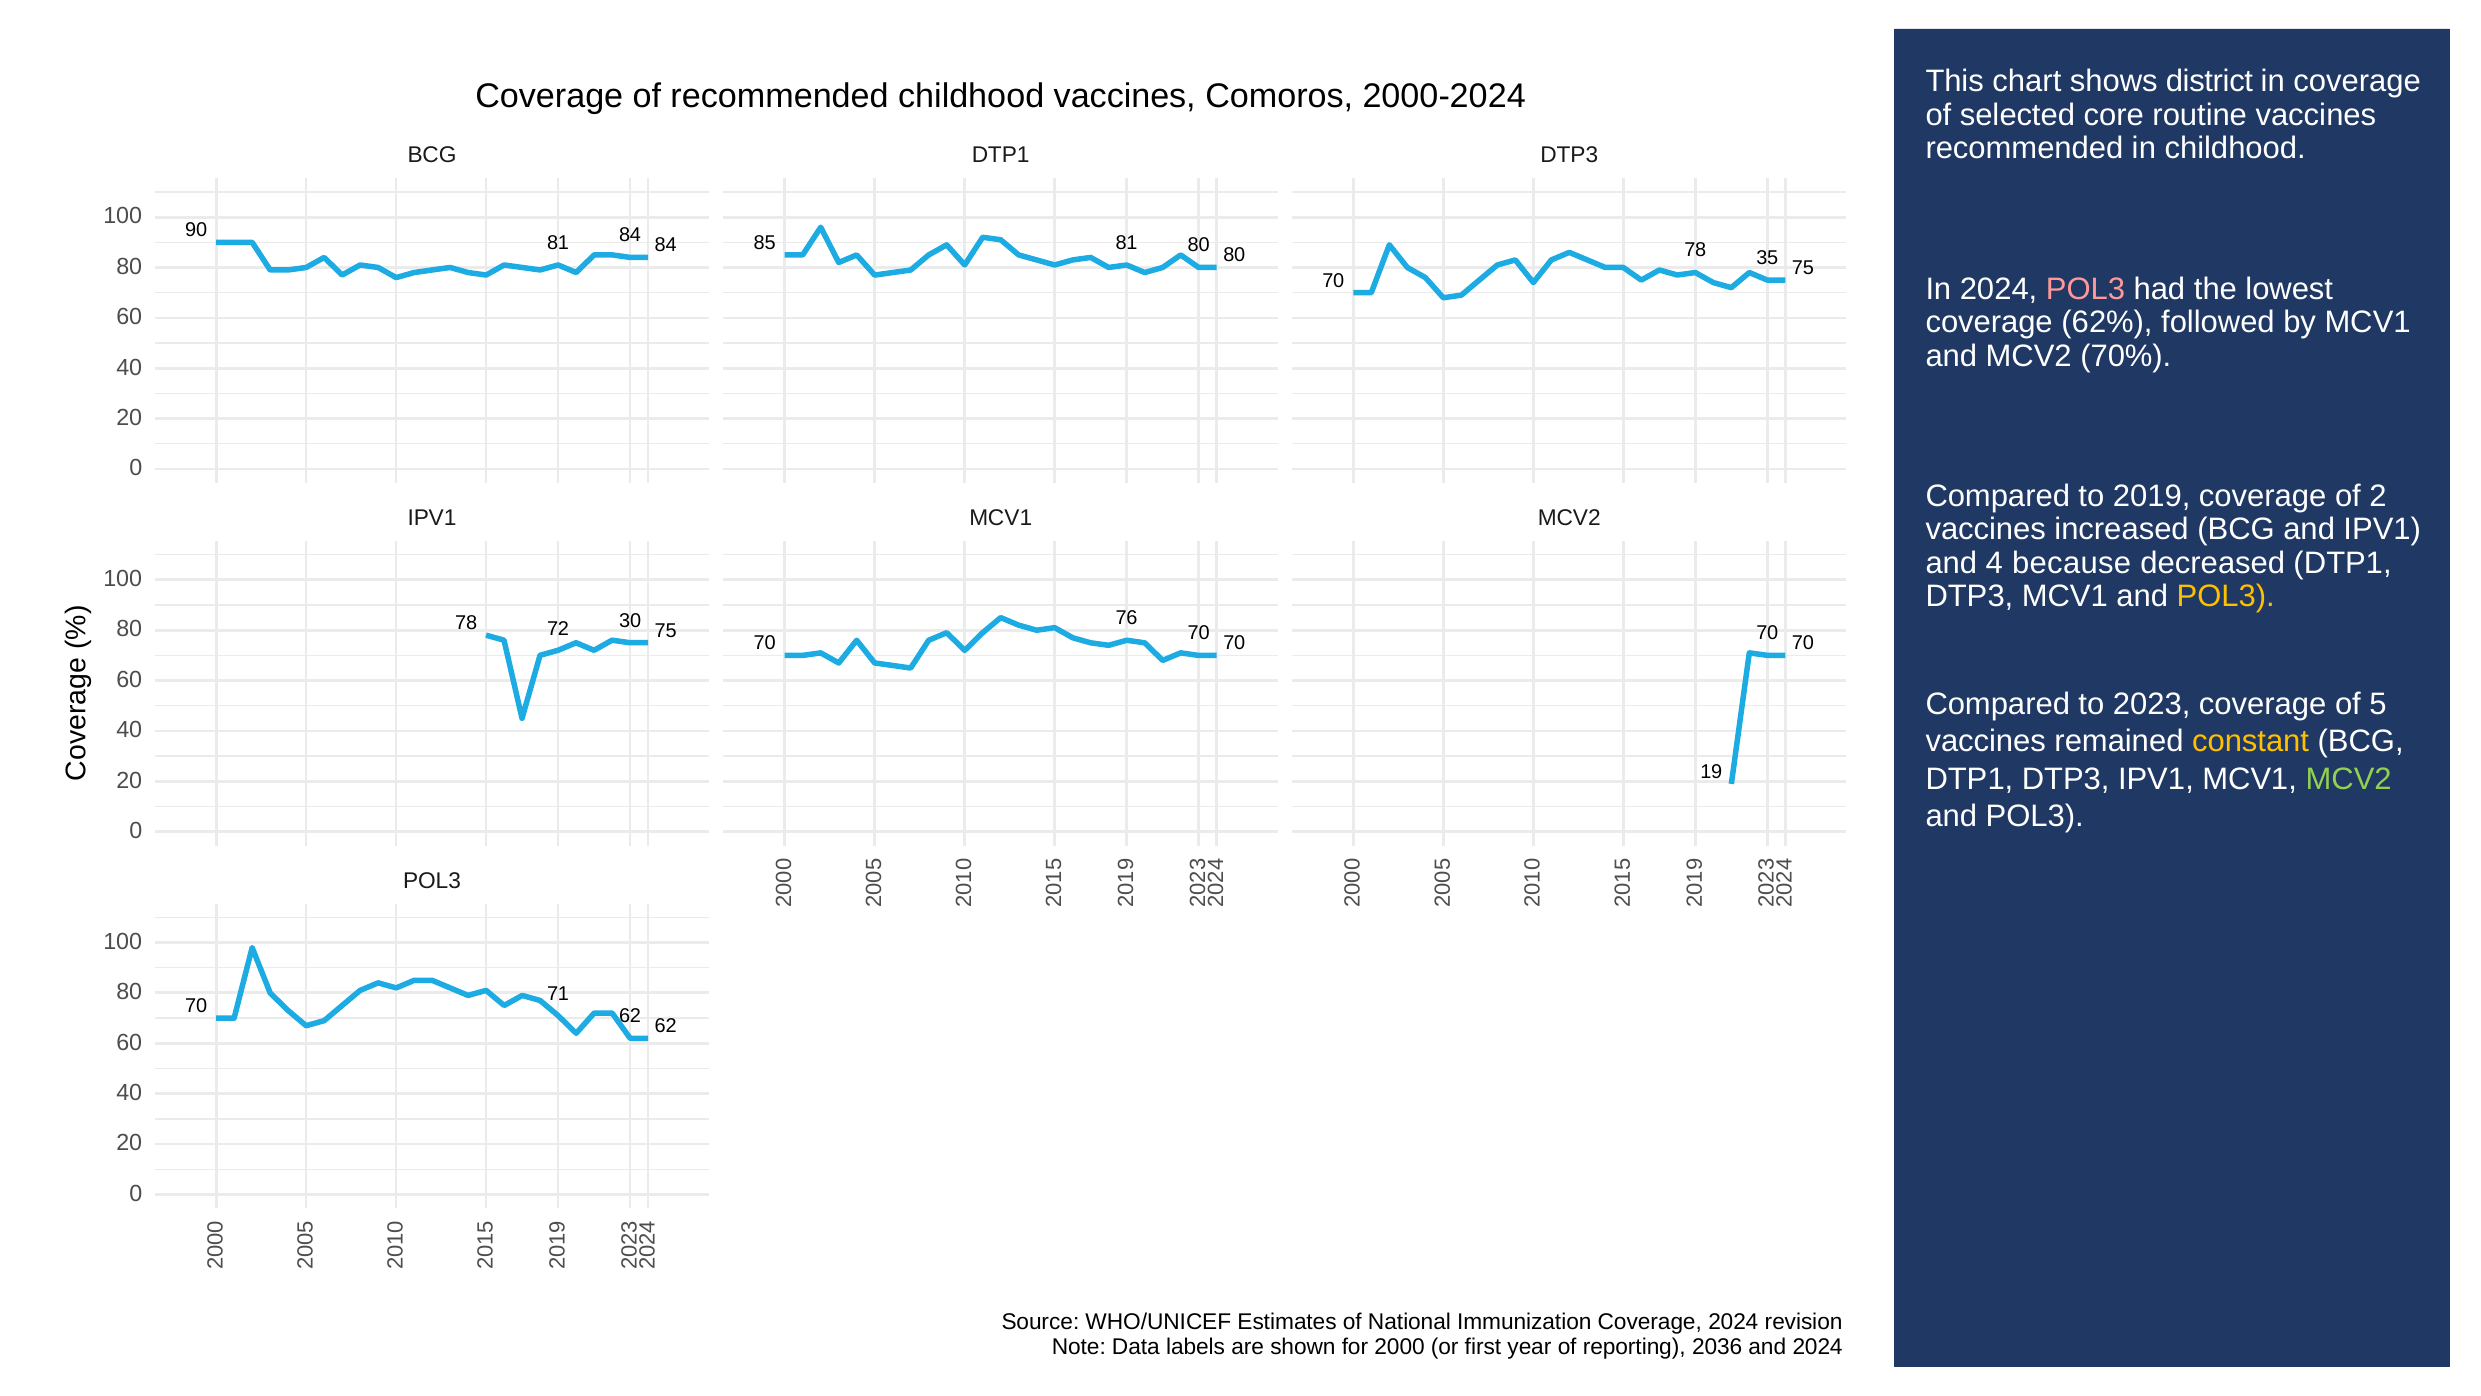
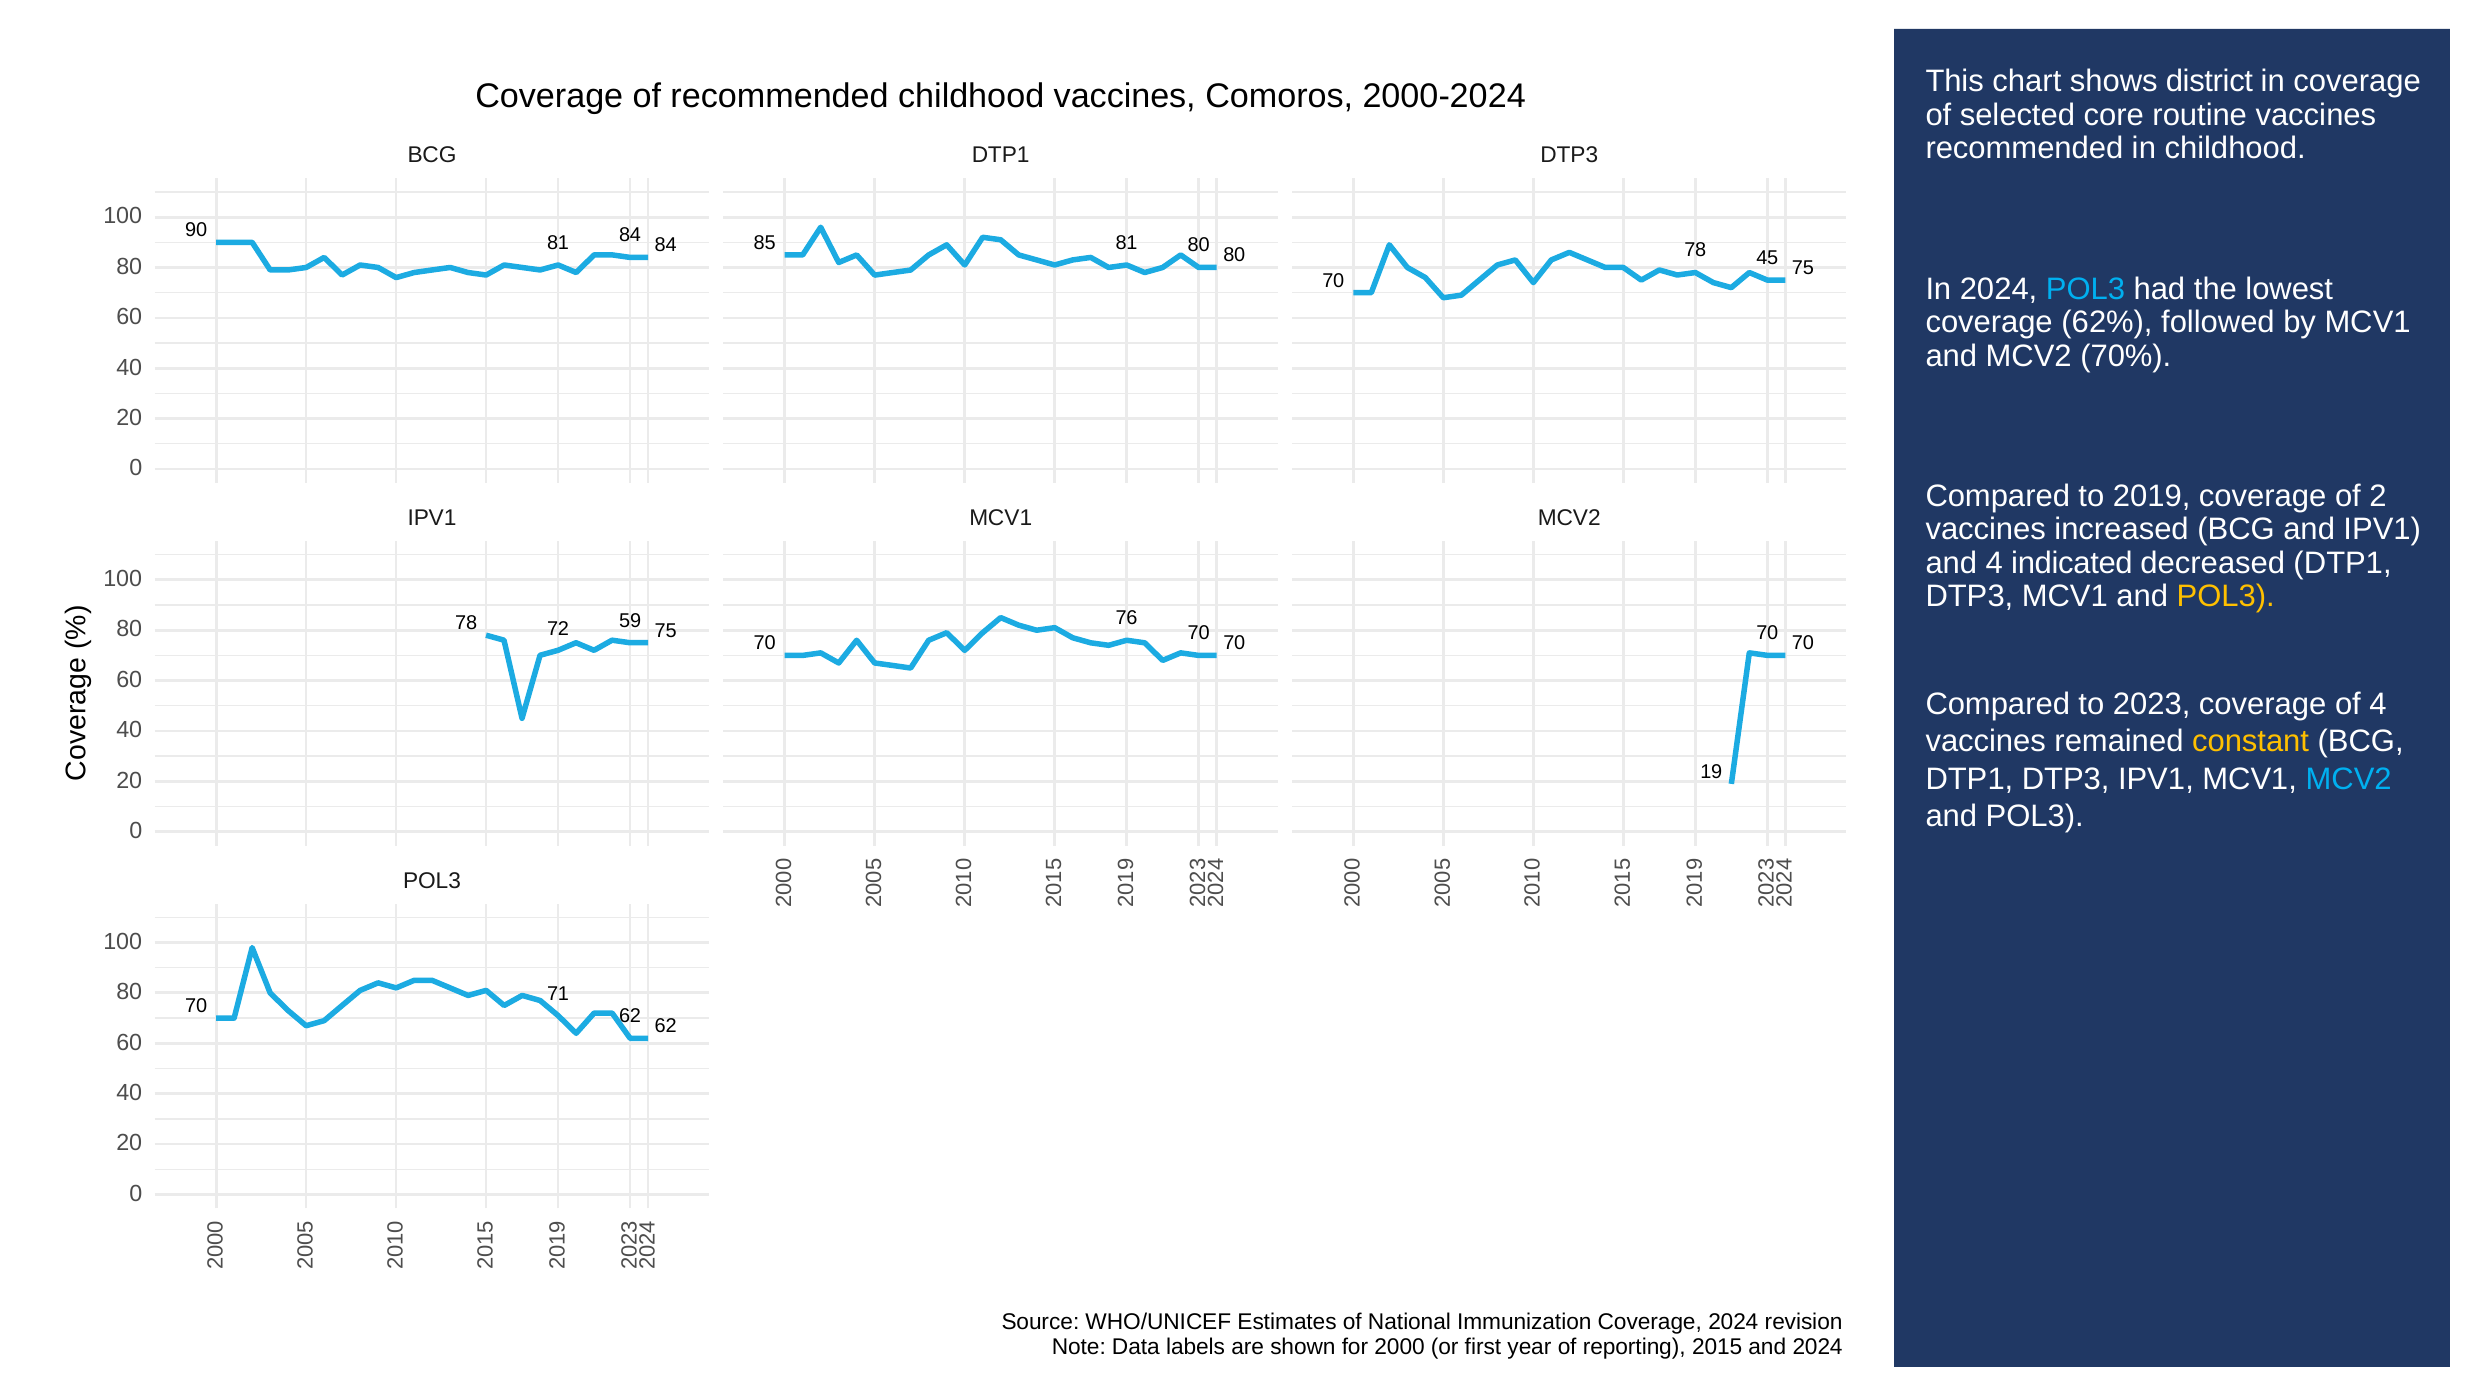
35: 35 -> 45 (1767, 258)
POL3 colour: pink -> light blue (2085, 289)
because: because -> indicated (2072, 563)
30: 30 -> 59 (630, 621)
of 5: 5 -> 4 (2378, 704)
MCV2 colour: light green -> light blue (2349, 779)
2036: 2036 -> 2015 (1717, 1347)
